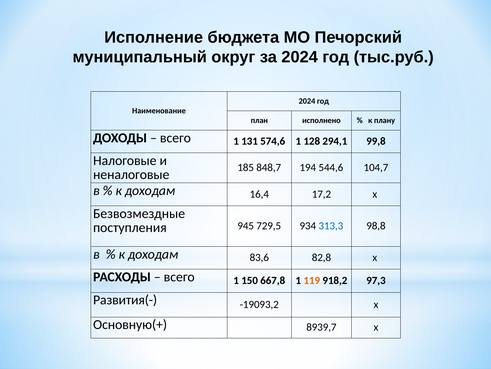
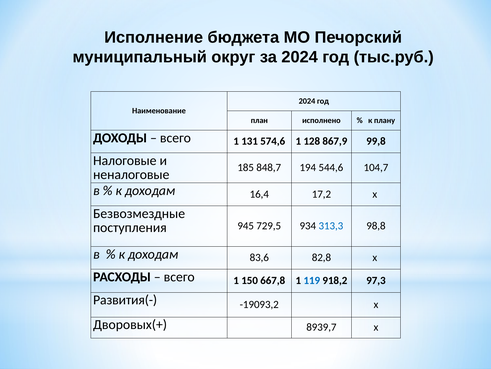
294,1: 294,1 -> 867,9 (335, 141)
119 colour: orange -> blue (312, 280)
Основную(+: Основную(+ -> Дворовых(+ (130, 324)
